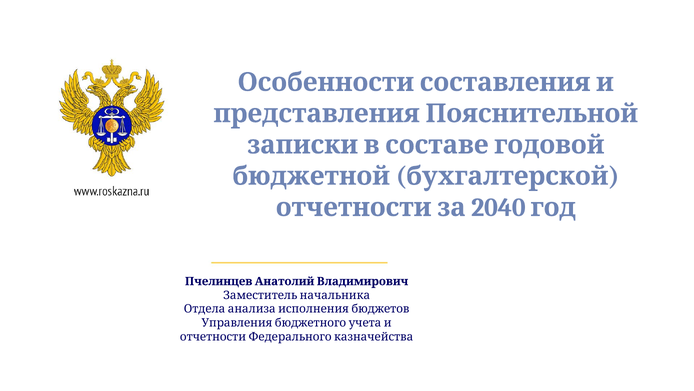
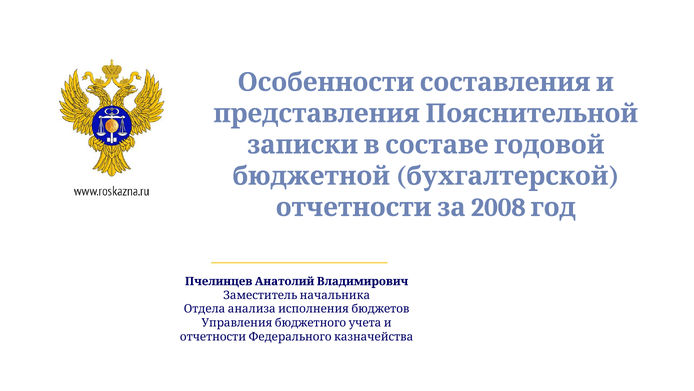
2040: 2040 -> 2008 (498, 207)
